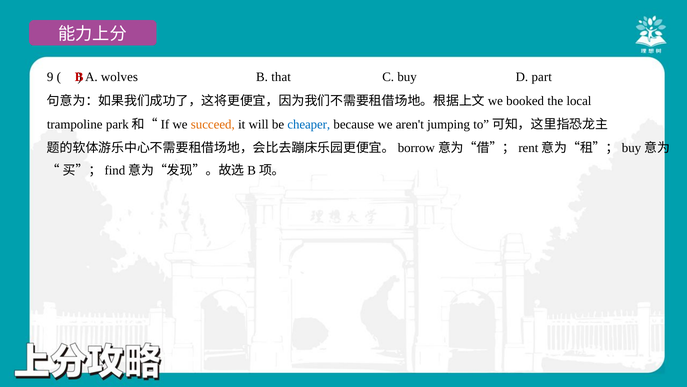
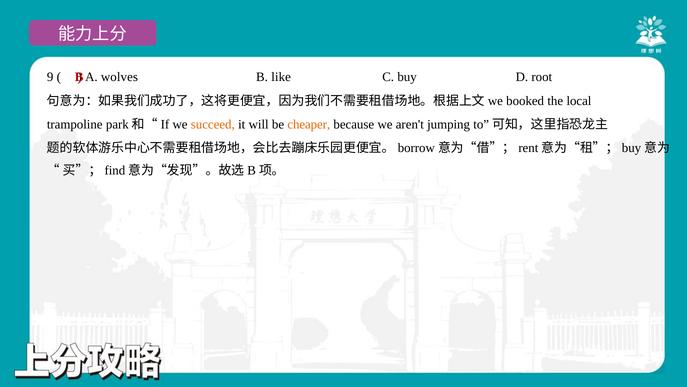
that: that -> like (281, 77)
part: part -> root (542, 77)
cheaper colour: blue -> orange (309, 124)
